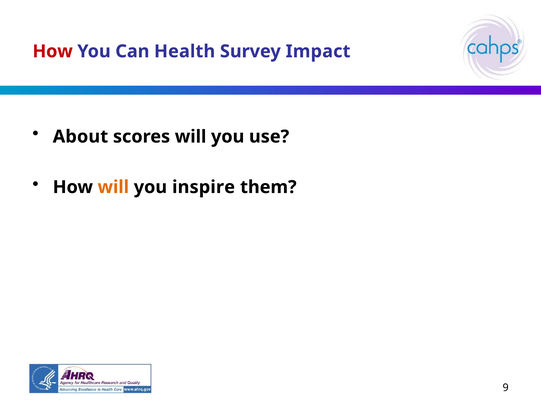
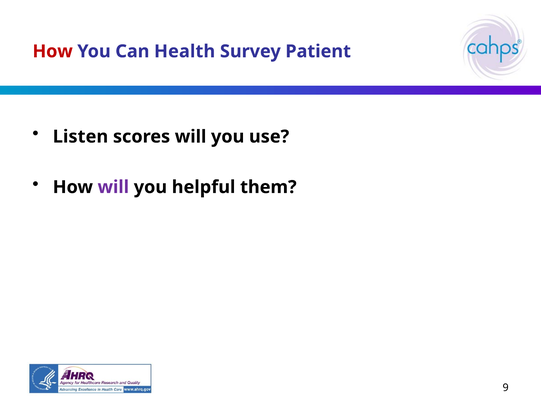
Impact: Impact -> Patient (318, 51)
About: About -> Listen (80, 137)
will colour: orange -> purple (113, 187)
inspire: inspire -> helpful (204, 187)
